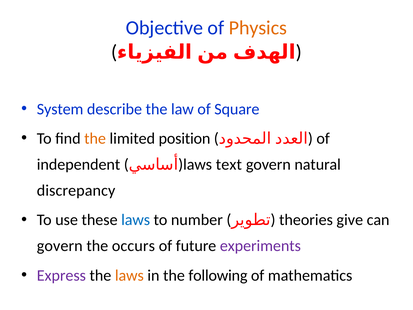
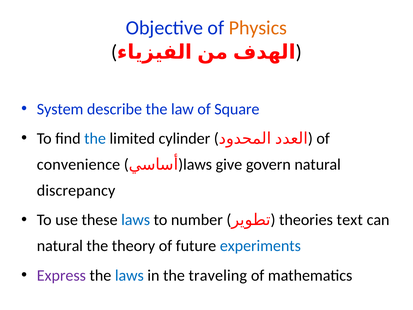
the colour: orange -> blue (95, 138)
position: position -> cylinder (184, 138)
independent: independent -> convenience (78, 164)
text: text -> give (229, 164)
give: give -> text (350, 220)
govern: govern -> natural (60, 246)
occurs: occurs -> theory (133, 246)
experiments colour: purple -> blue (260, 246)
laws colour: orange -> blue (129, 275)
following: following -> traveling (218, 275)
